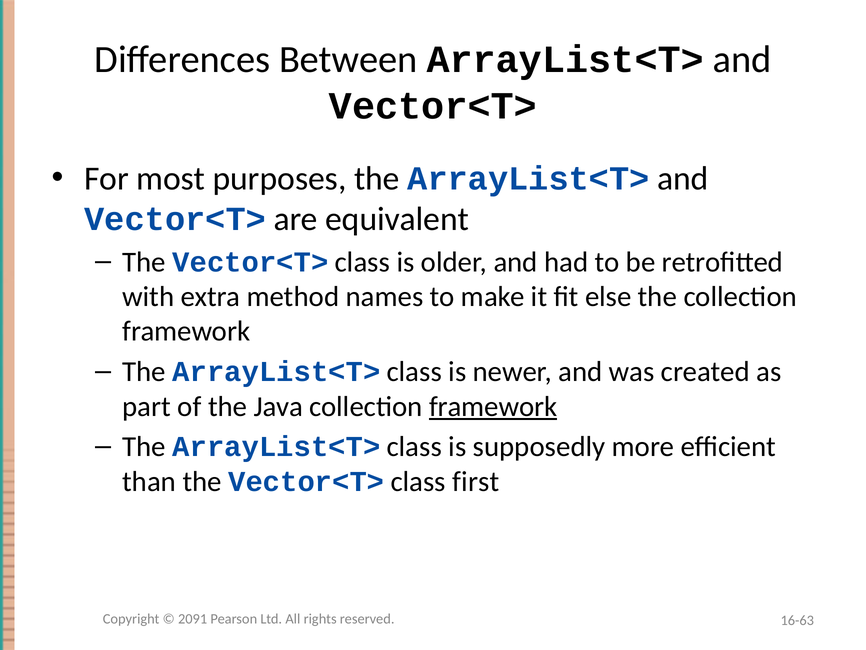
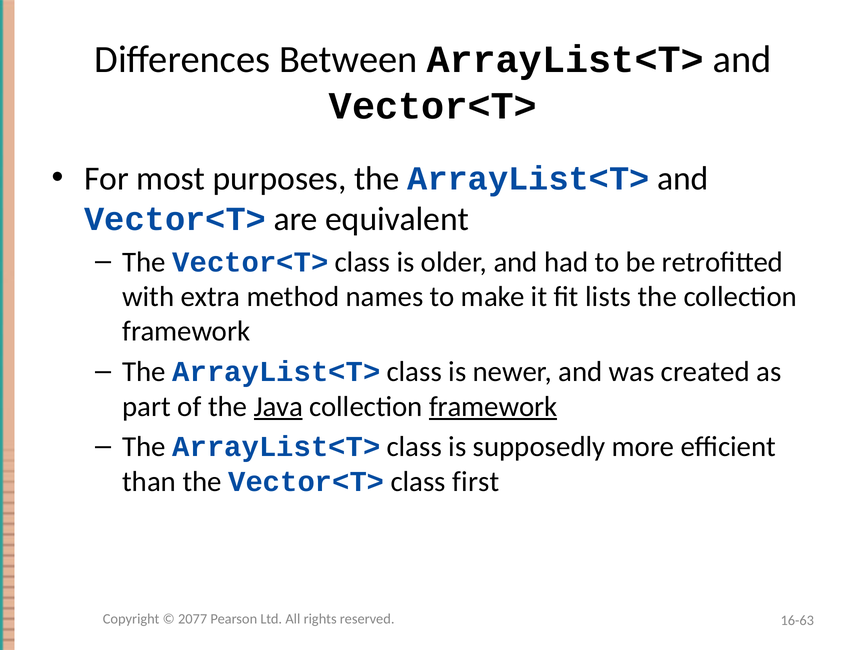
else: else -> lists (608, 297)
Java underline: none -> present (278, 406)
2091: 2091 -> 2077 (193, 619)
